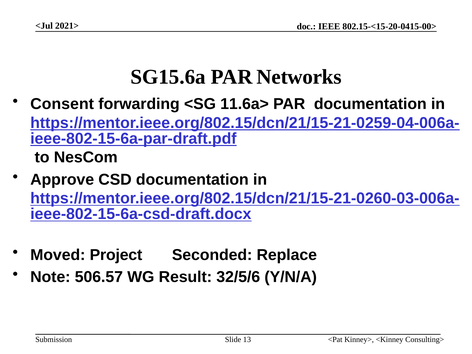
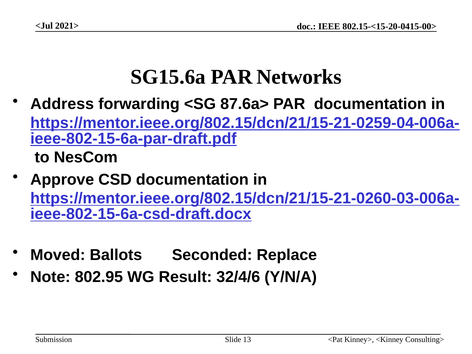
Consent: Consent -> Address (62, 104)
11.6a>: 11.6a> -> 87.6a> (245, 104)
Project: Project -> Ballots (116, 255)
506.57: 506.57 -> 802.95 (99, 277)
32/5/6: 32/5/6 -> 32/4/6 (238, 277)
